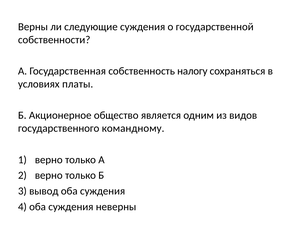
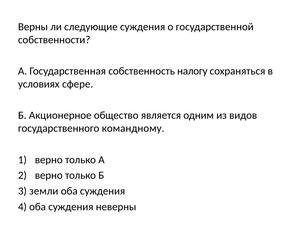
платы: платы -> сфере (78, 84)
вывод: вывод -> земли (44, 191)
